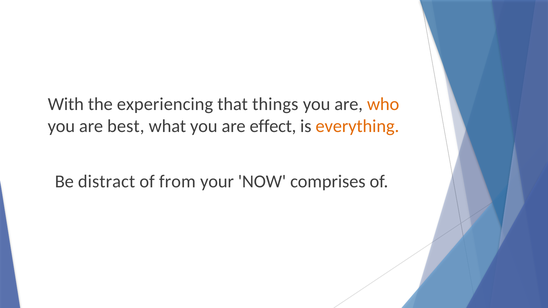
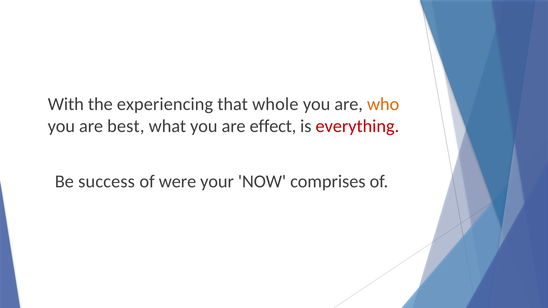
things: things -> whole (275, 104)
everything colour: orange -> red (357, 126)
distract: distract -> success (107, 182)
from: from -> were (177, 182)
